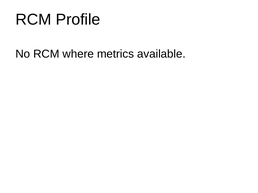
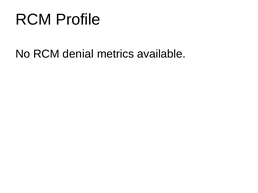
where: where -> denial (78, 54)
